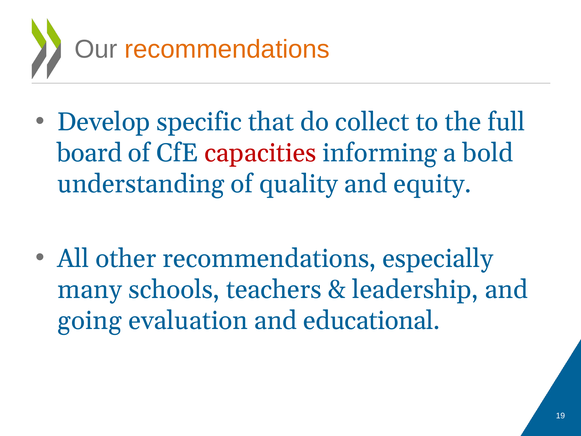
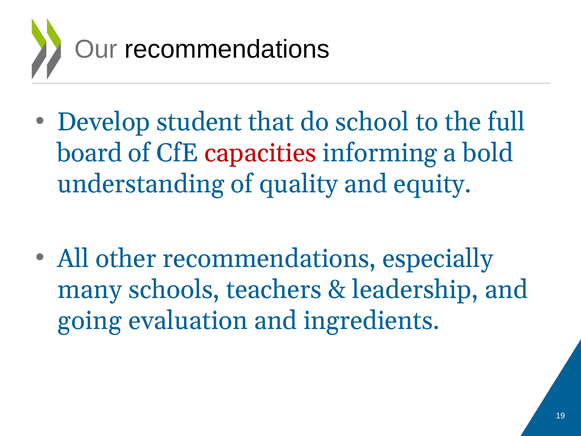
recommendations colour: orange -> black (227, 49)
specific: specific -> student (199, 122)
collect: collect -> school (372, 122)
educational: educational -> ingredients (372, 320)
